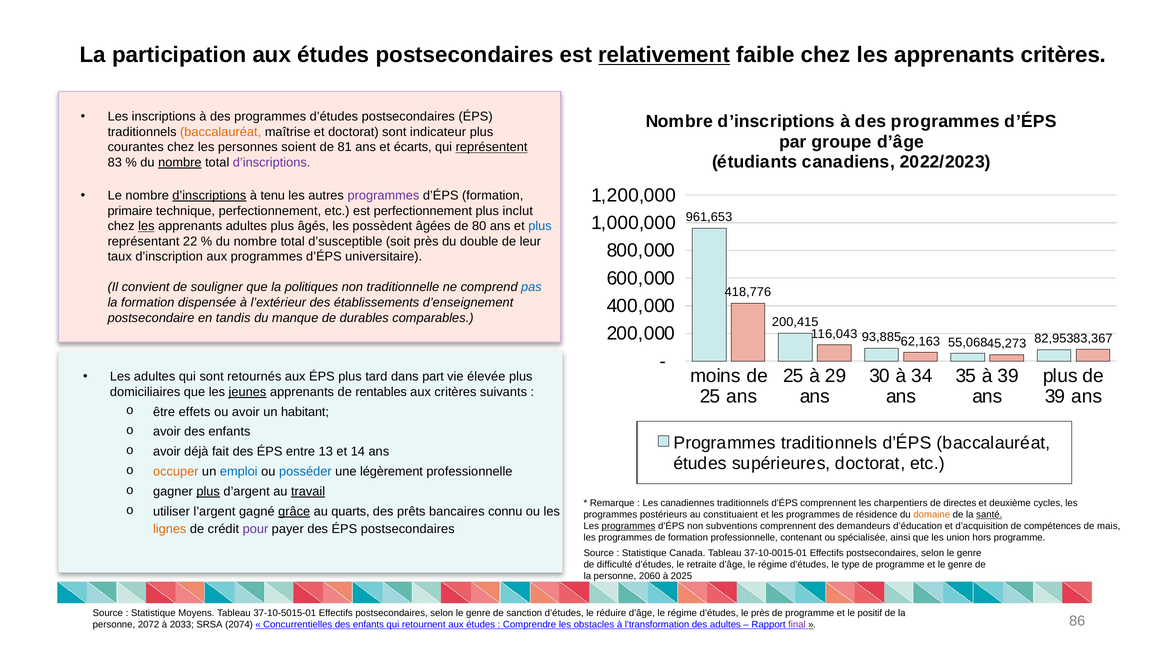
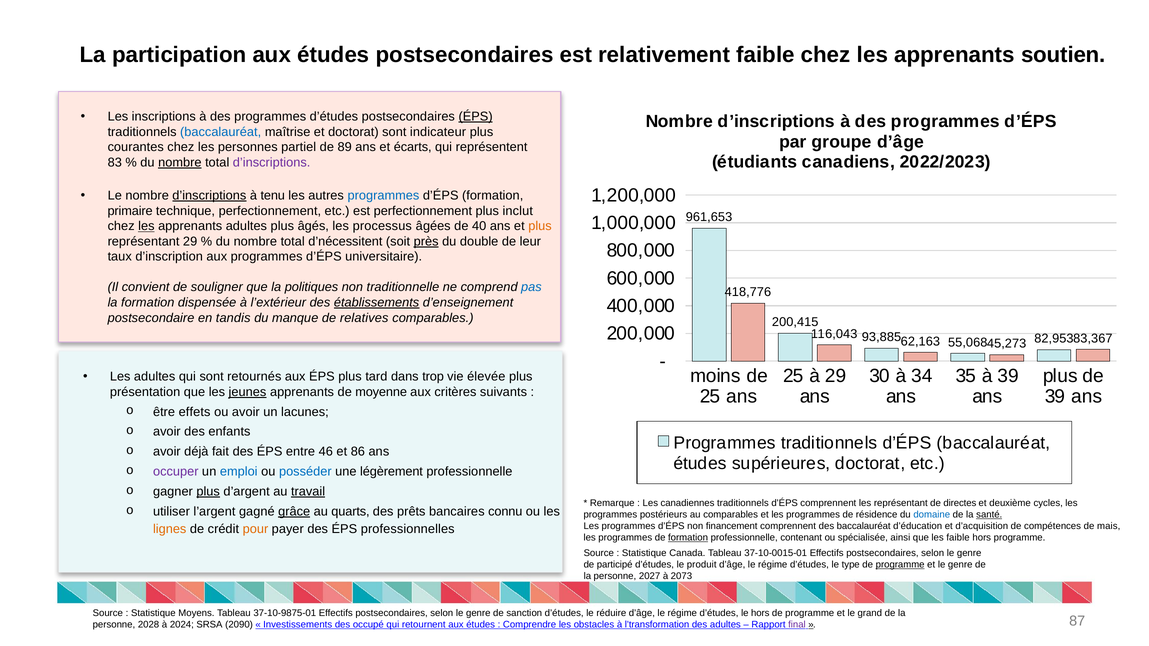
relativement underline: present -> none (664, 55)
apprenants critères: critères -> soutien (1063, 55)
ÉPS underline: none -> present (476, 117)
baccalauréat colour: orange -> blue (221, 132)
soient: soient -> partiel (299, 147)
81: 81 -> 89 (345, 147)
représentent underline: present -> none (492, 147)
programmes colour: purple -> blue (383, 196)
possèdent: possèdent -> processus (382, 226)
80: 80 -> 40 (479, 226)
plus colour: blue -> orange (540, 226)
représentant 22: 22 -> 29 (190, 242)
d’susceptible: d’susceptible -> d’nécessitent (345, 242)
près underline: none -> present (426, 242)
établissements underline: none -> present (377, 303)
durables: durables -> relatives (364, 318)
part: part -> trop (433, 377)
domiciliaires: domiciliaires -> présentation (145, 392)
rentables: rentables -> moyenne (381, 392)
habitant: habitant -> lacunes (305, 412)
13: 13 -> 46 (326, 452)
14: 14 -> 86 (358, 452)
occuper colour: orange -> purple (176, 472)
les charpentiers: charpentiers -> représentant (901, 504)
au constituaient: constituaient -> comparables (731, 515)
domaine colour: orange -> blue (932, 515)
programmes underline: present -> none (629, 527)
subventions: subventions -> financement (732, 527)
des demandeurs: demandeurs -> baccalauréat (864, 527)
pour colour: purple -> orange (255, 529)
ÉPS postsecondaires: postsecondaires -> professionnelles (408, 529)
formation underline: none -> present (688, 538)
les union: union -> faible (958, 538)
difficulté: difficulté -> participé (615, 565)
retraite: retraite -> produit (702, 565)
programme underline: none -> present (900, 565)
2060: 2060 -> 2027 (650, 576)
2025: 2025 -> 2073 (681, 576)
37-10-5015-01: 37-10-5015-01 -> 37-10-9875-01 (285, 613)
le près: près -> hors (760, 613)
positif: positif -> grand (870, 613)
2072: 2072 -> 2028 (149, 625)
2033: 2033 -> 2024 (182, 625)
2074: 2074 -> 2090 (239, 625)
Concurrentielles: Concurrentielles -> Investissements (298, 625)
enfants: enfants -> occupé (368, 625)
86: 86 -> 87 (1077, 621)
